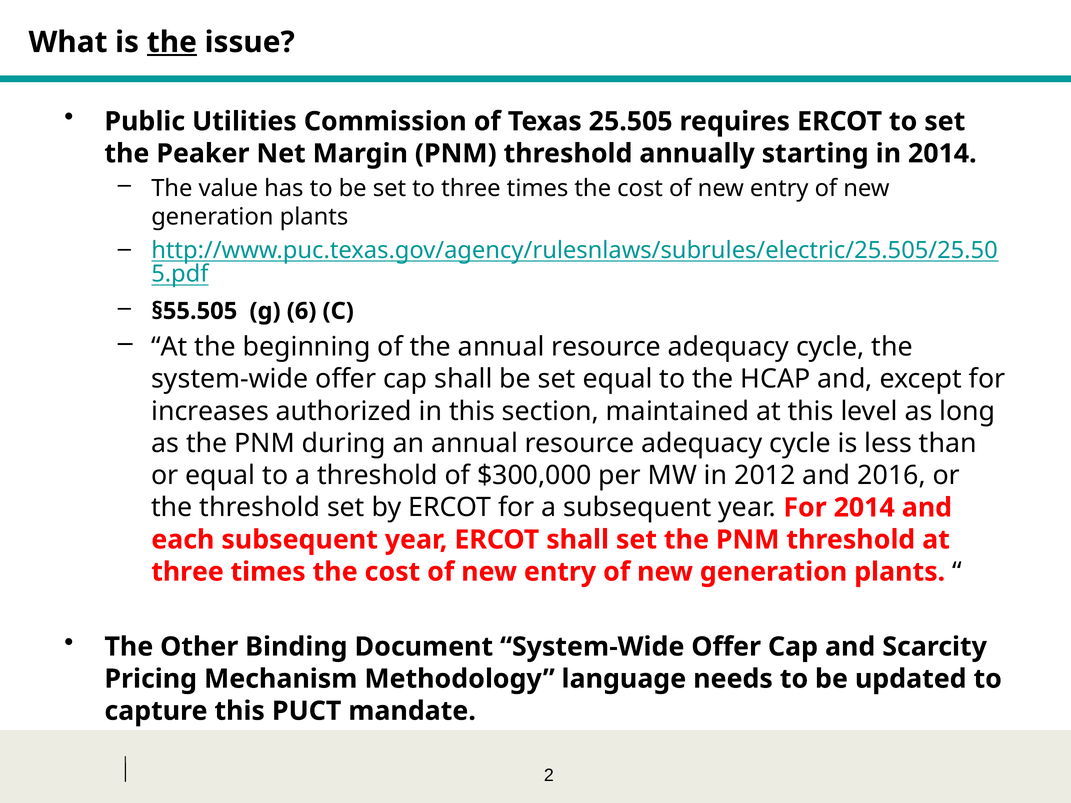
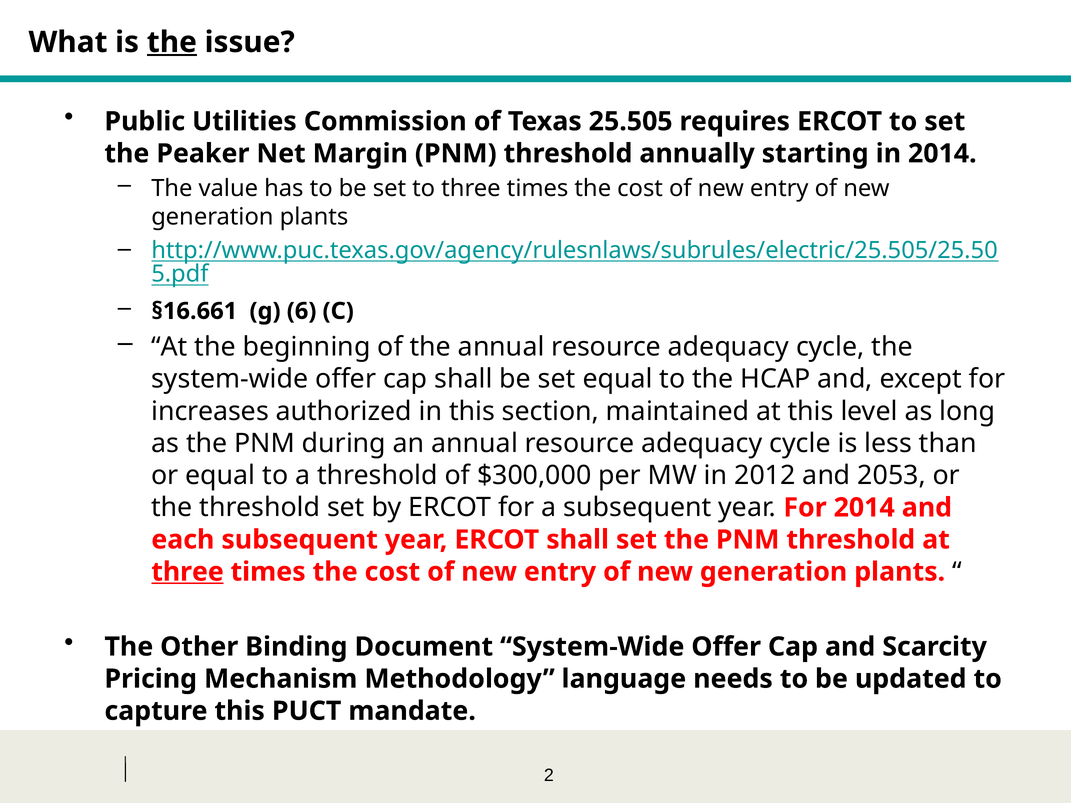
§55.505: §55.505 -> §16.661 (194, 311)
2016: 2016 -> 2053 (892, 476)
three underline: none -> present (188, 572)
